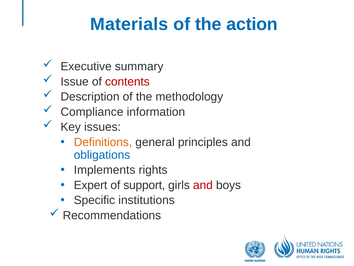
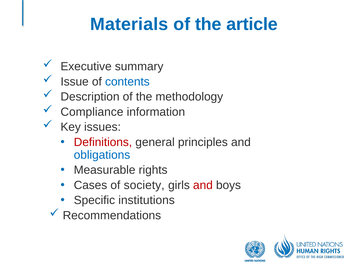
action: action -> article (252, 24)
contents colour: red -> blue (127, 82)
Definitions colour: orange -> red (103, 142)
Implements: Implements -> Measurable (105, 170)
Expert: Expert -> Cases (90, 185)
support: support -> society (144, 185)
